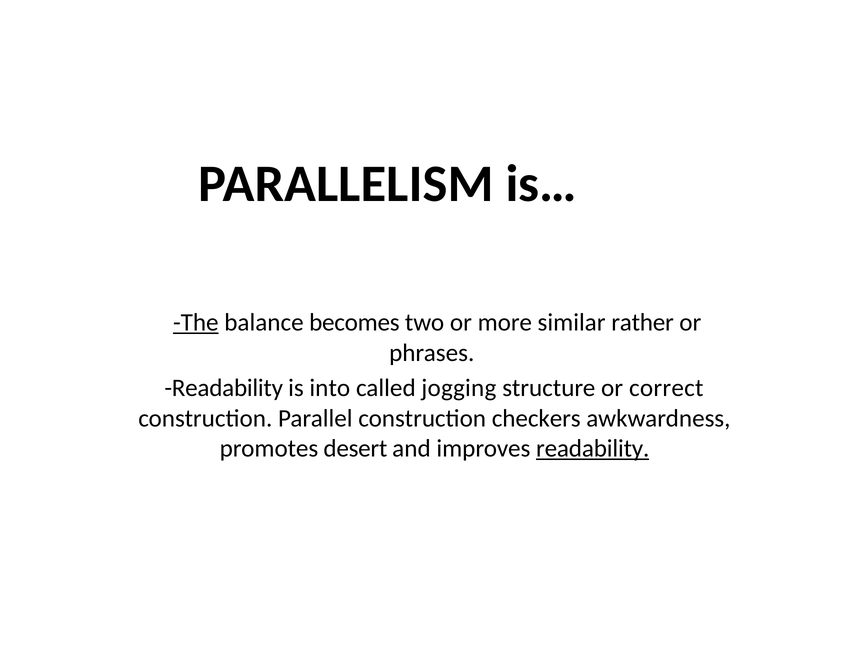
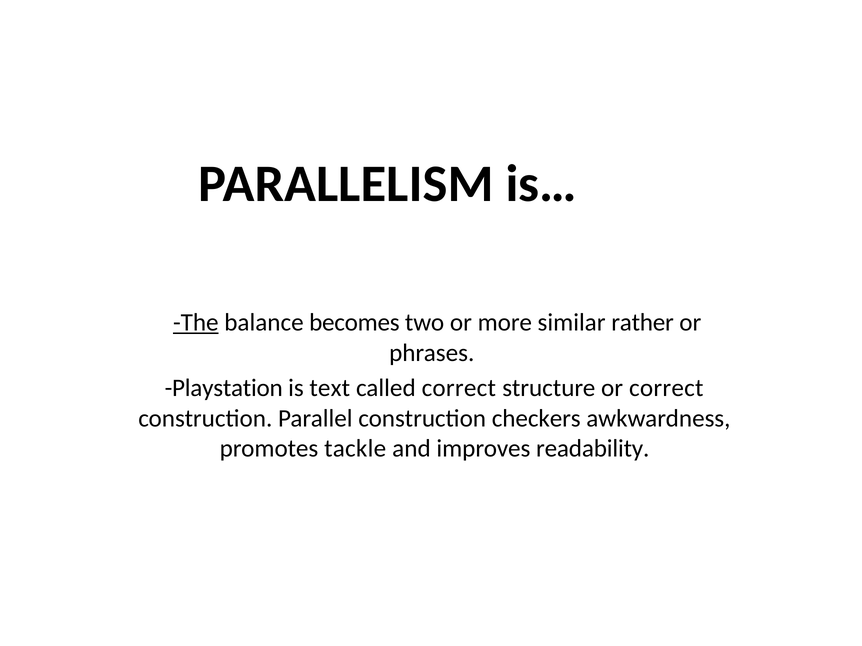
Readability: Readability -> Playstation (224, 388)
into: into -> text (330, 388)
called jogging: jogging -> correct (459, 388)
desert: desert -> tackle (355, 449)
readability underline: present -> none (593, 449)
